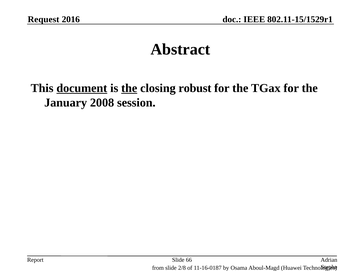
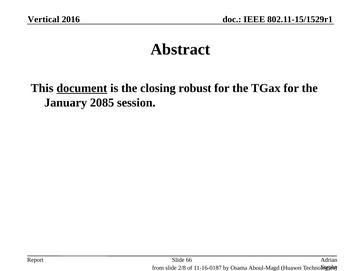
Request: Request -> Vertical (43, 19)
the underline: present -> none (129, 88)
2008: 2008 -> 2085 (102, 103)
